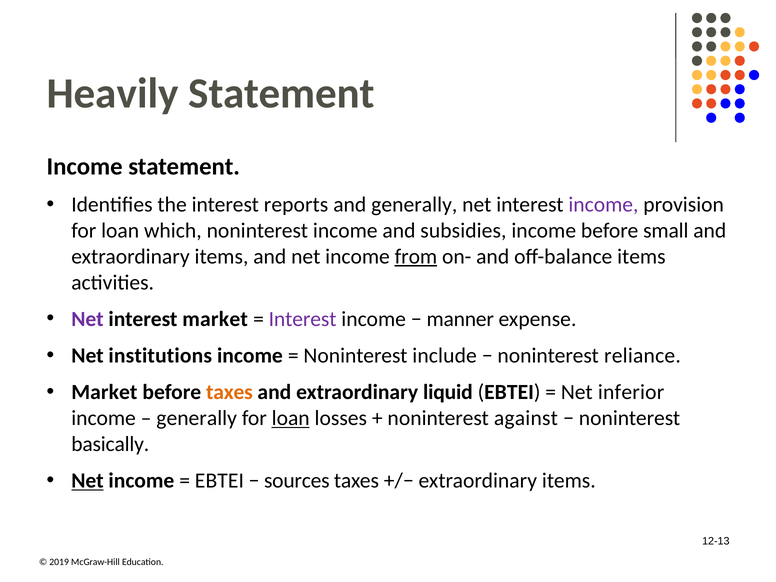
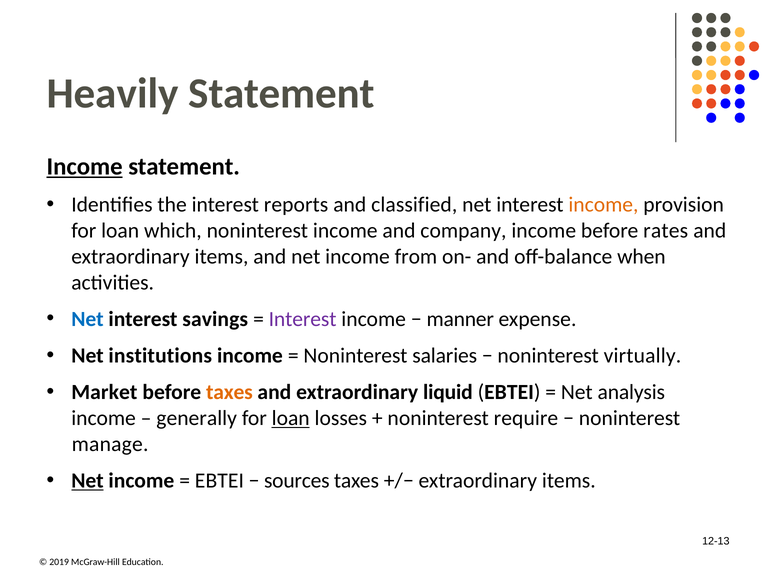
Income underline: none -> present (85, 166)
and generally: generally -> classified (414, 205)
income colour: purple -> orange (603, 205)
subsidies: subsidies -> company (463, 231)
small: small -> rates (666, 231)
from underline: present -> none (416, 257)
off-balance items: items -> when (641, 257)
Net colour: purple -> blue (87, 319)
interest market: market -> savings (215, 319)
include: include -> salaries (445, 356)
reliance: reliance -> virtually (642, 356)
inferior: inferior -> analysis (631, 392)
against: against -> require (526, 418)
basically: basically -> manage (110, 444)
